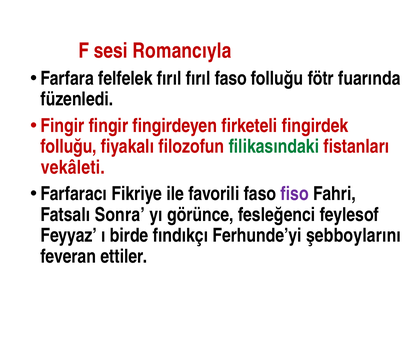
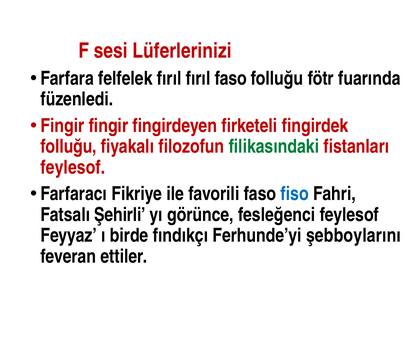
Romancıyla: Romancıyla -> Lüferlerinizi (182, 51)
vekâleti: vekâleti -> feylesof (73, 167)
fiso colour: purple -> blue (295, 194)
Sonra: Sonra -> Şehirli (120, 215)
